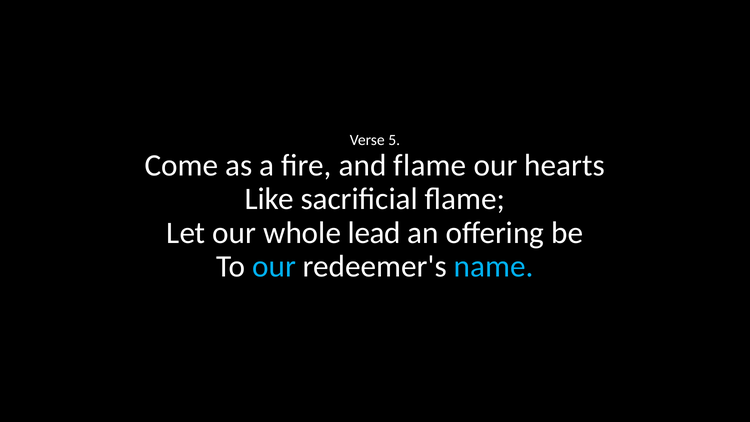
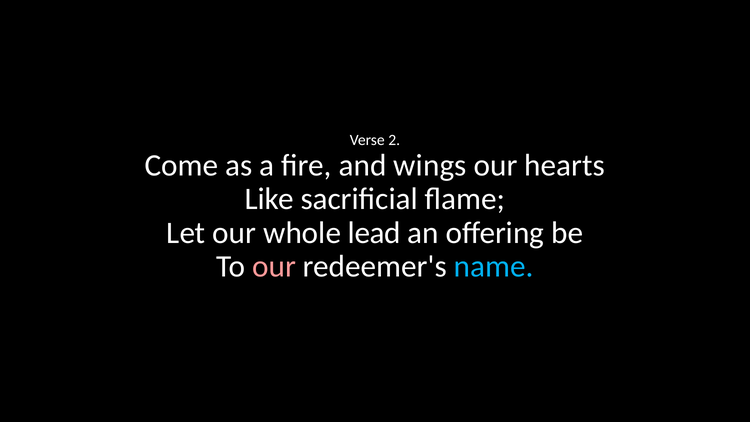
5: 5 -> 2 (394, 140)
and flame: flame -> wings (430, 165)
our colour: light blue -> pink (274, 266)
